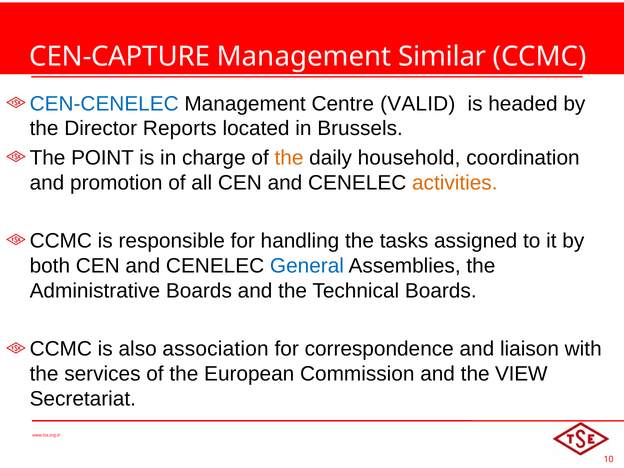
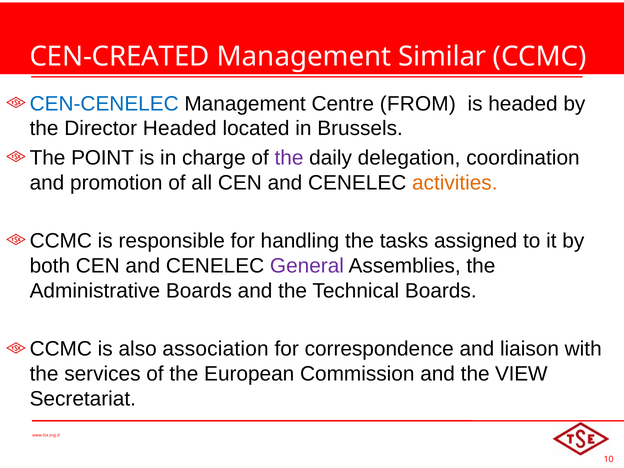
CEN-CAPTURE: CEN-CAPTURE -> CEN-CREATED (120, 56)
VALID: VALID -> FROM (418, 104)
Director Reports: Reports -> Headed (180, 129)
the colour: orange -> purple (289, 158)
household: household -> delegation (409, 158)
General colour: blue -> purple (307, 266)
